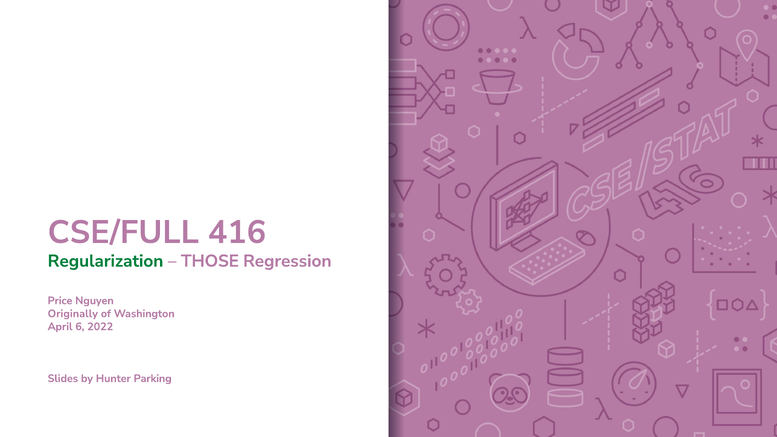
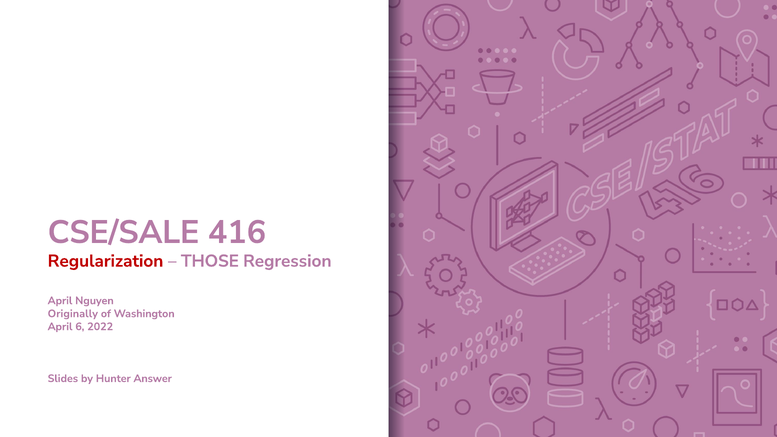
CSE/FULL: CSE/FULL -> CSE/SALE (123, 232)
Regularization colour: green -> red (105, 261)
Price: Price -> April (60, 301)
Parking: Parking -> Answer (153, 379)
